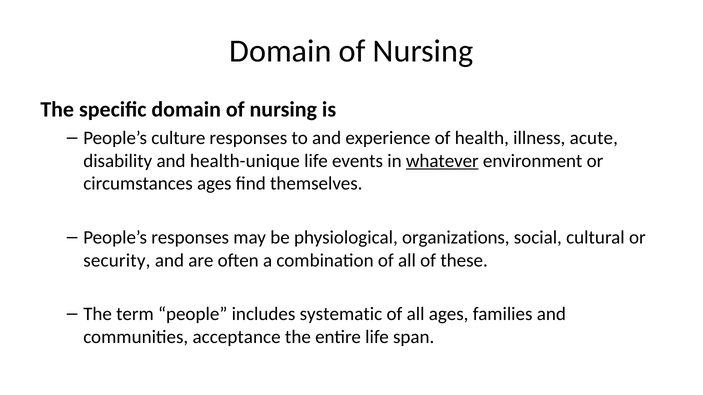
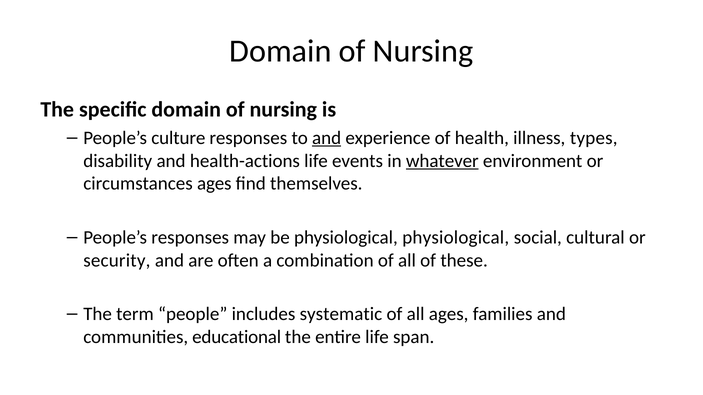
and underline: none -> present (327, 138)
acute: acute -> types (594, 138)
health-unique: health-unique -> health-actions (245, 161)
physiological organizations: organizations -> physiological (456, 238)
acceptance: acceptance -> educational (237, 337)
